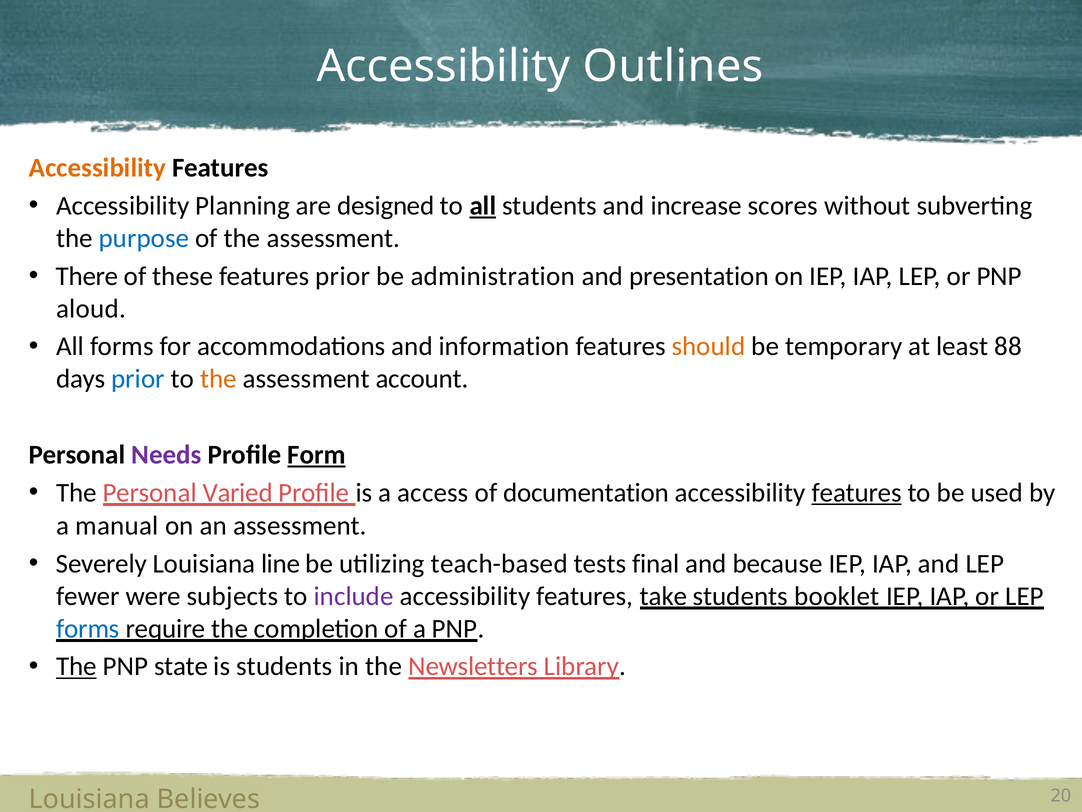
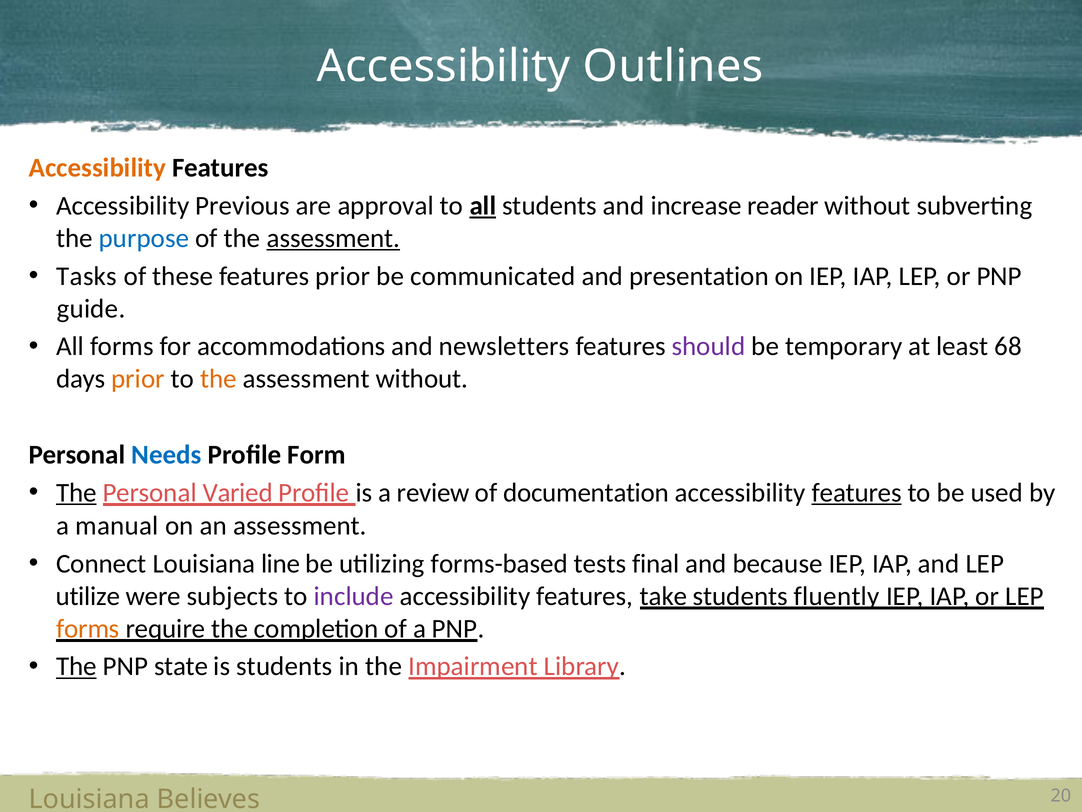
Planning: Planning -> Previous (243, 206)
designed: designed -> approval (386, 206)
scores: scores -> reader (783, 206)
assessment underline: none -> present (333, 238)
There: There -> Tasks (87, 276)
administration: administration -> communicated (493, 276)
aloud: aloud -> guide (91, 308)
information: information -> newsletters (504, 346)
should colour: orange -> purple (709, 346)
88: 88 -> 68 (1008, 346)
prior colour: blue -> orange (138, 379)
assessment account: account -> without (422, 379)
Needs colour: purple -> blue (167, 455)
Form underline: present -> none (316, 455)
The underline: none -> present (76, 492)
access: access -> review (433, 492)
Severely: Severely -> Connect (101, 563)
teach-based: teach-based -> forms-based (499, 563)
fewer: fewer -> utilize (88, 596)
booklet: booklet -> fluently (837, 596)
forms colour: blue -> orange (88, 628)
Newsletters: Newsletters -> Impairment (473, 666)
